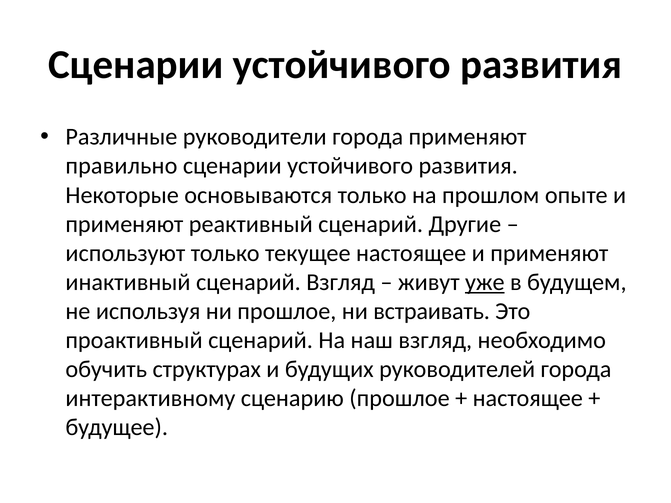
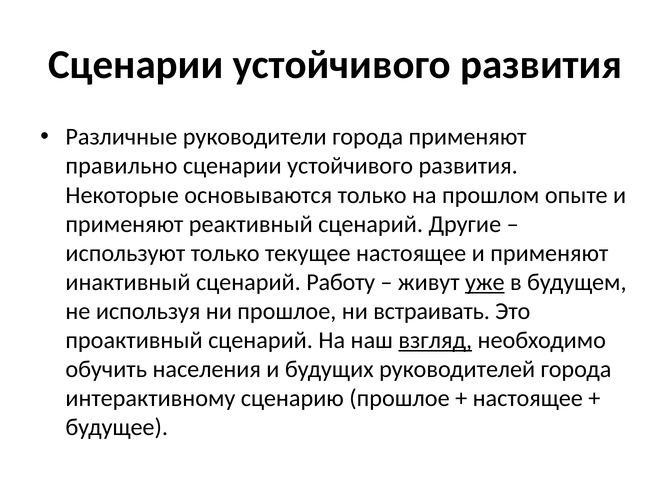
сценарий Взгляд: Взгляд -> Работу (341, 282)
взгляд underline: none -> present (435, 340)
структурах: структурах -> населения (207, 369)
